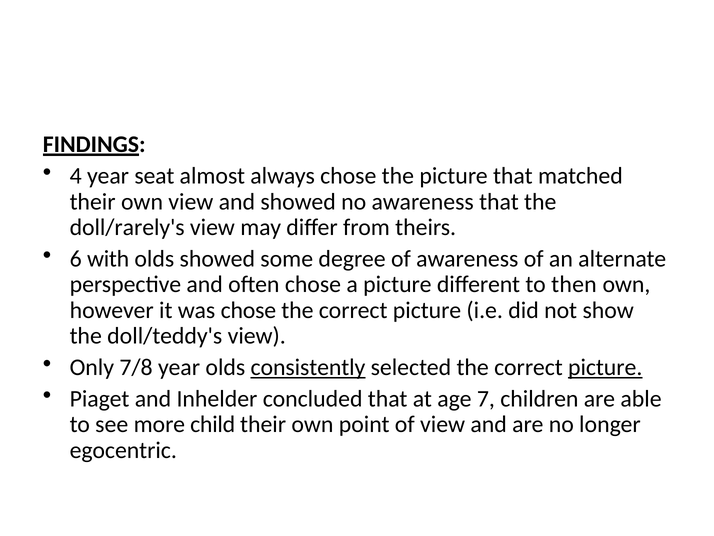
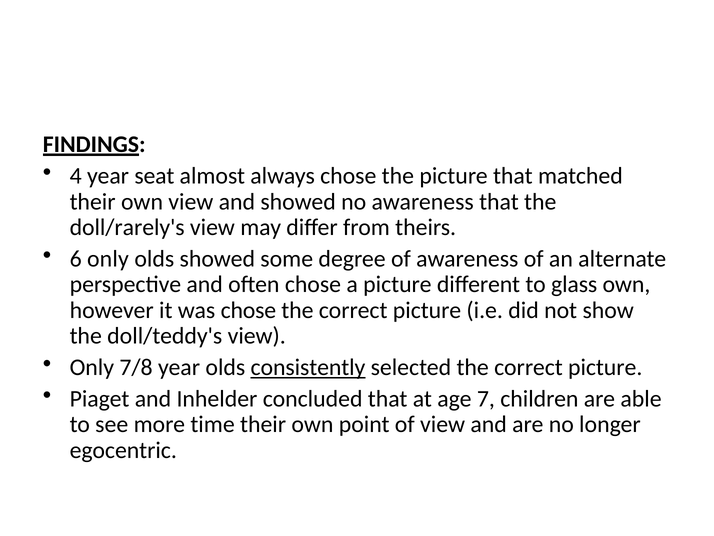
6 with: with -> only (108, 259)
then: then -> glass (574, 284)
picture underline: present -> none (605, 367)
child: child -> time (213, 424)
